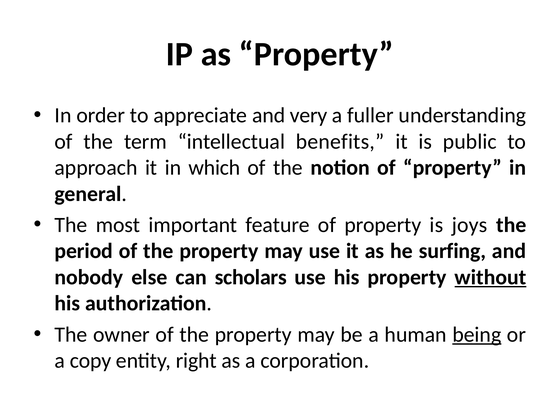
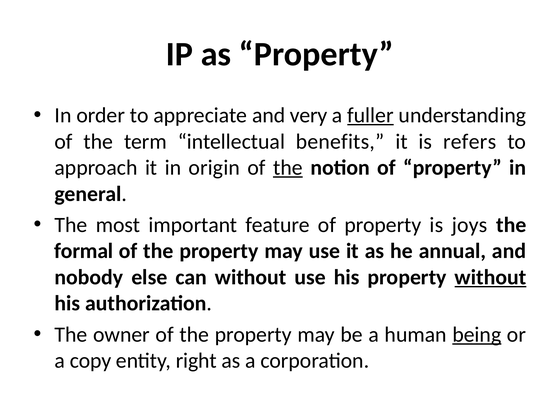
fuller underline: none -> present (370, 115)
public: public -> refers (470, 142)
which: which -> origin (214, 168)
the underline: none -> present (288, 168)
period: period -> formal (84, 251)
surfing: surfing -> annual (452, 251)
can scholars: scholars -> without (251, 277)
